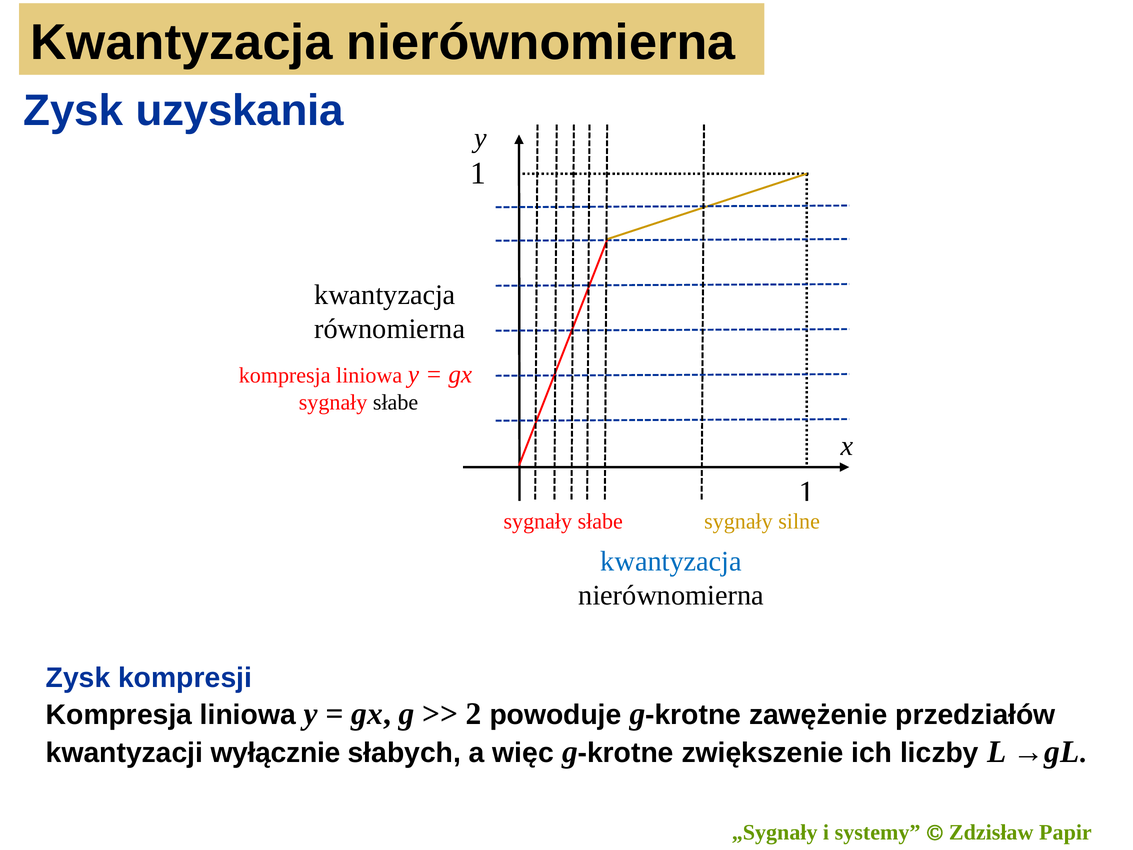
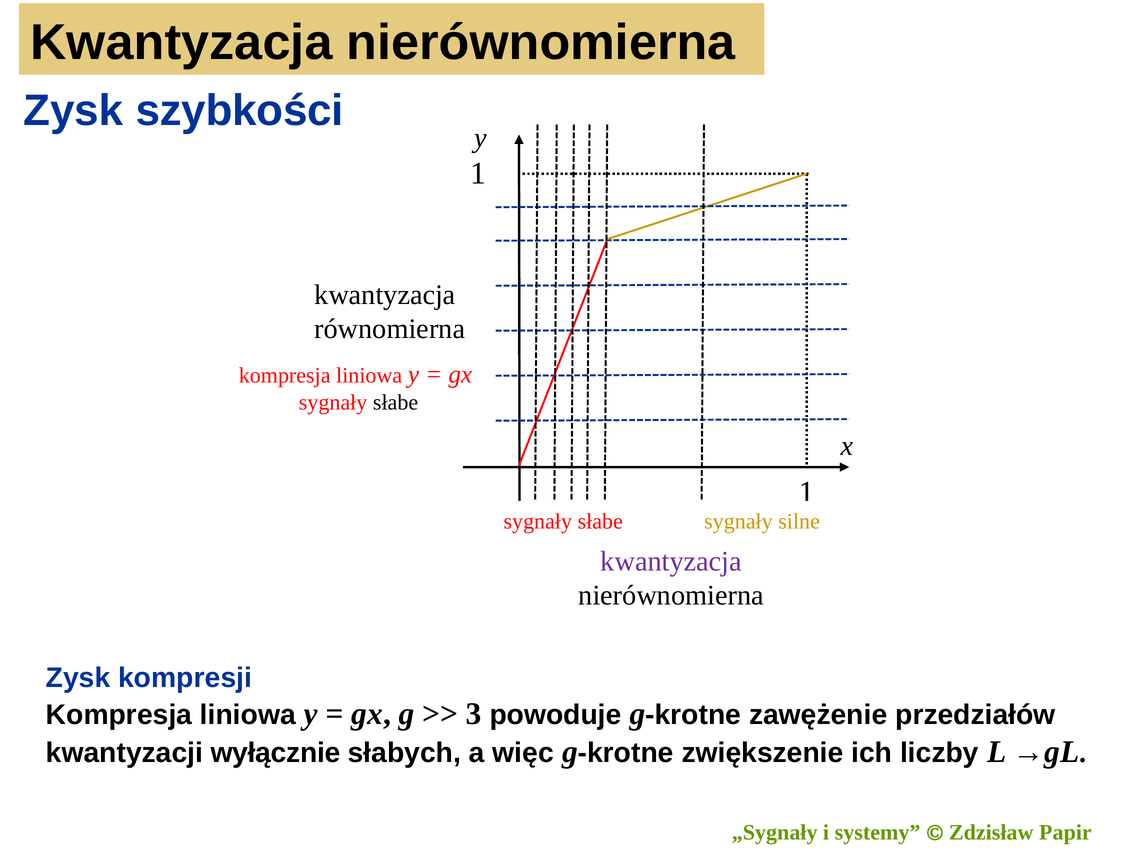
uzyskania: uzyskania -> szybkości (240, 110)
kwantyzacja colour: blue -> purple (671, 561)
2: 2 -> 3 (474, 714)
